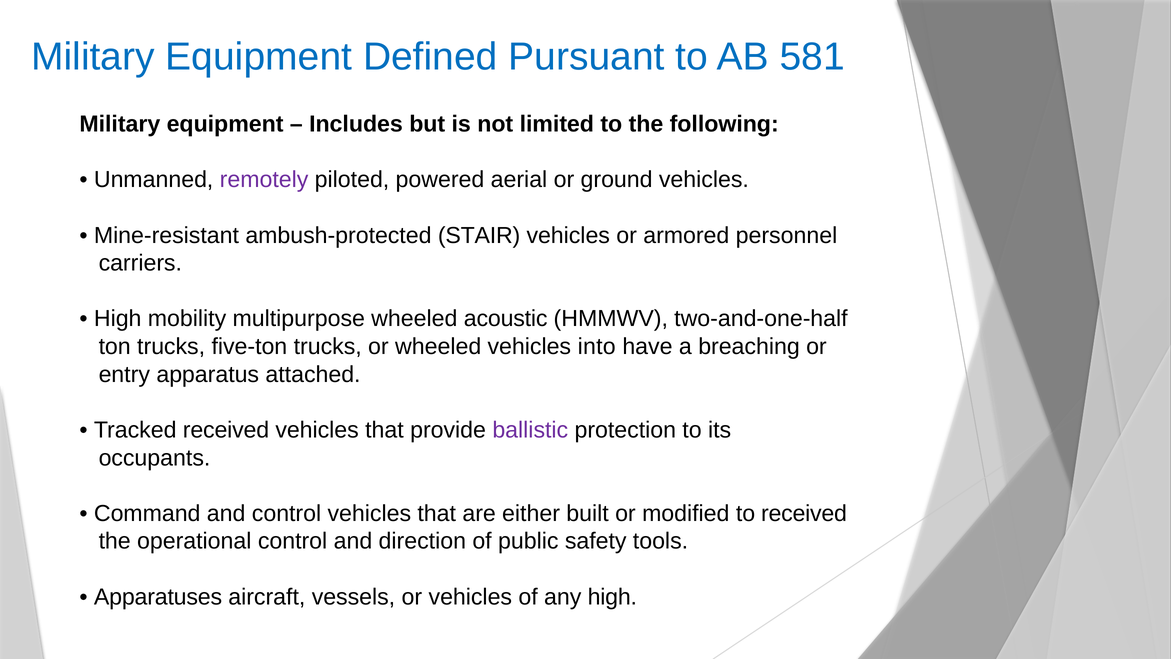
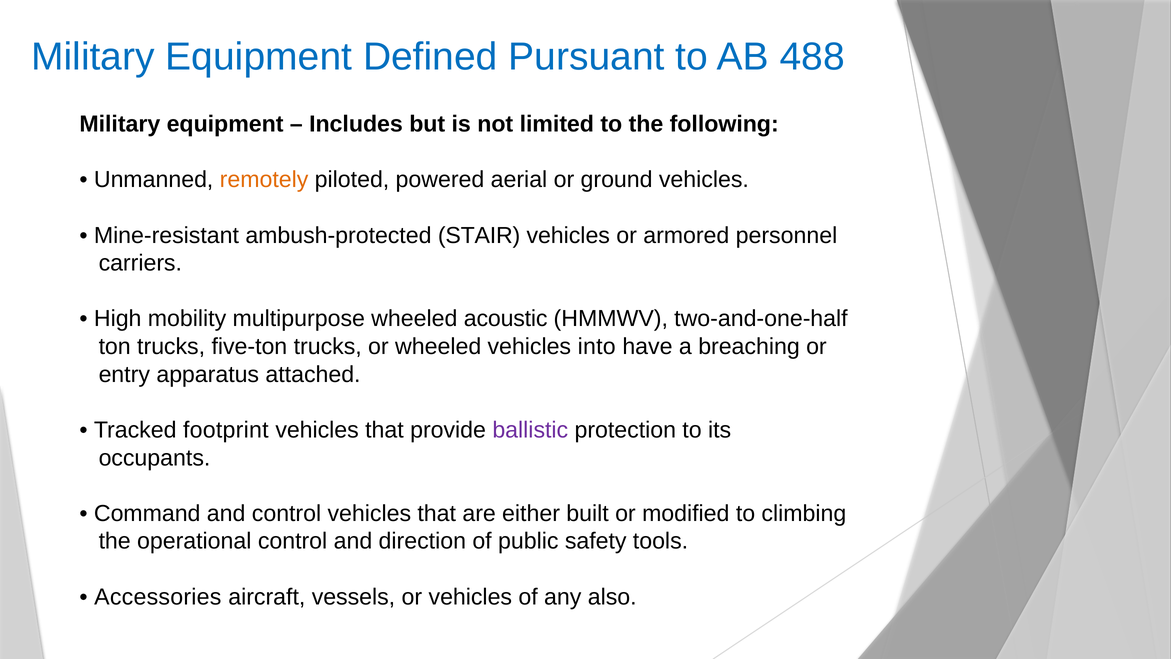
581: 581 -> 488 (812, 57)
remotely colour: purple -> orange (264, 180)
Tracked received: received -> footprint (226, 430)
to received: received -> climbing (804, 513)
Apparatuses: Apparatuses -> Accessories (158, 597)
any high: high -> also (612, 597)
